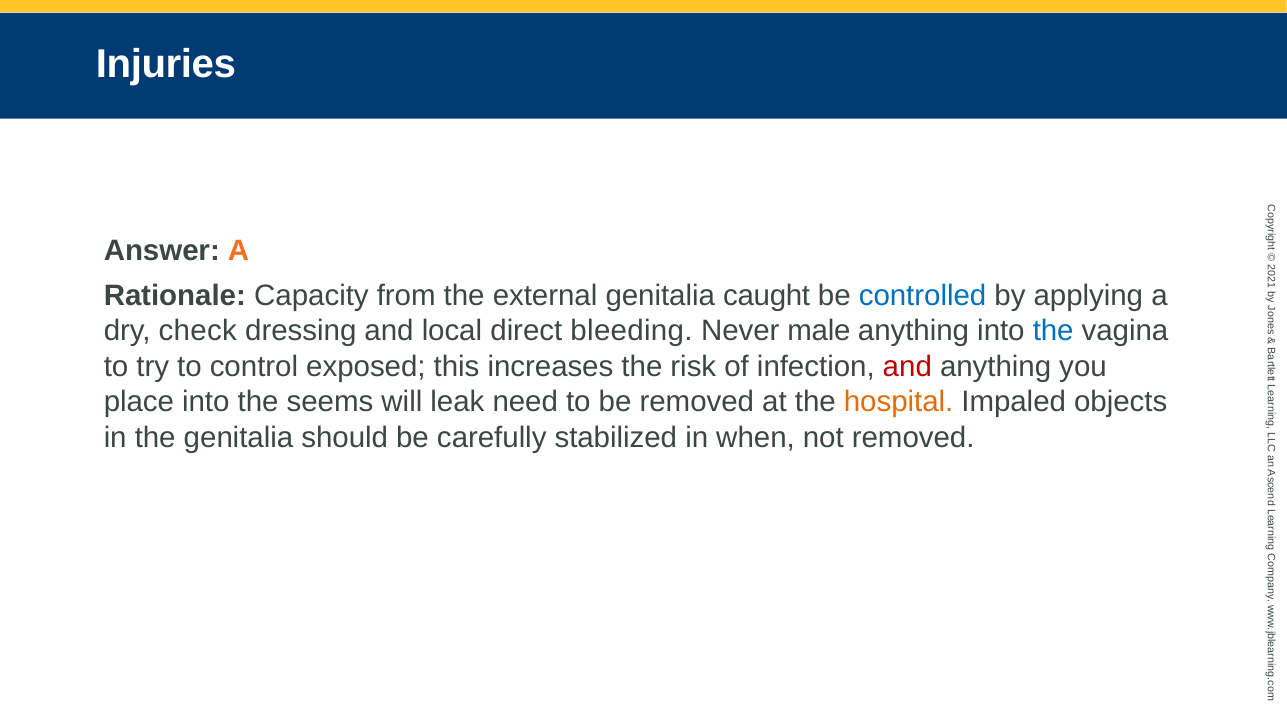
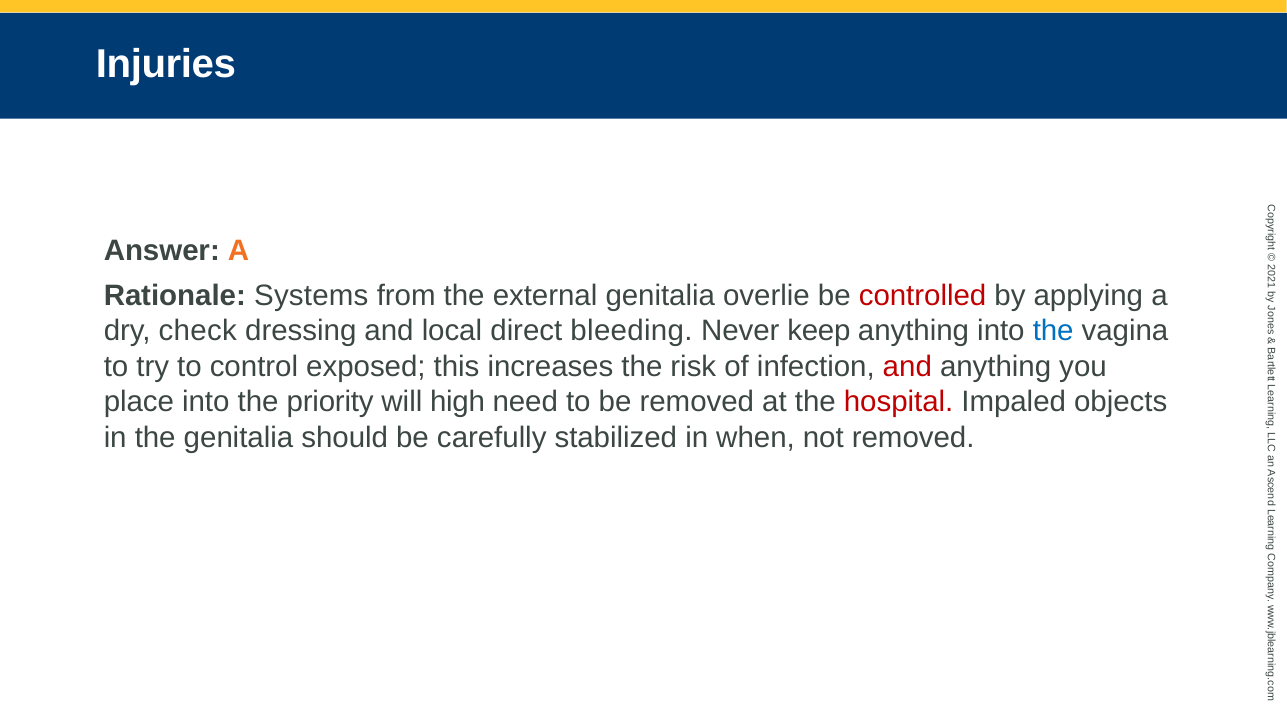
Capacity: Capacity -> Systems (311, 296)
caught: caught -> overlie (766, 296)
controlled colour: blue -> red (923, 296)
male: male -> keep (819, 331)
seems: seems -> priority (330, 402)
leak: leak -> high (458, 402)
hospital colour: orange -> red (899, 402)
